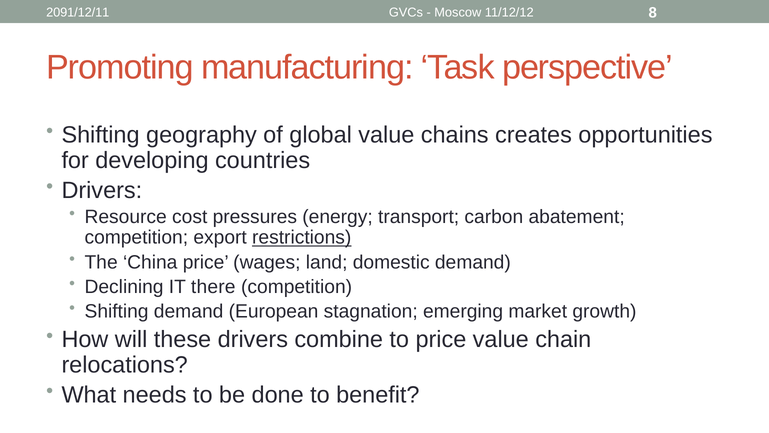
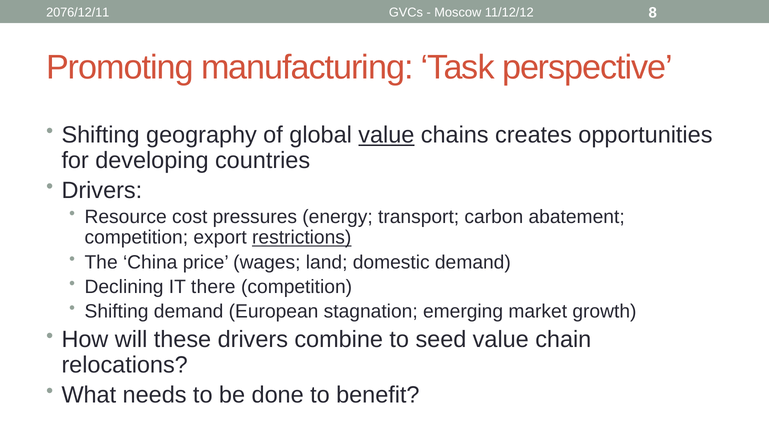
2091/12/11: 2091/12/11 -> 2076/12/11 (78, 12)
value underline: none -> present (386, 135)
to price: price -> seed (441, 339)
